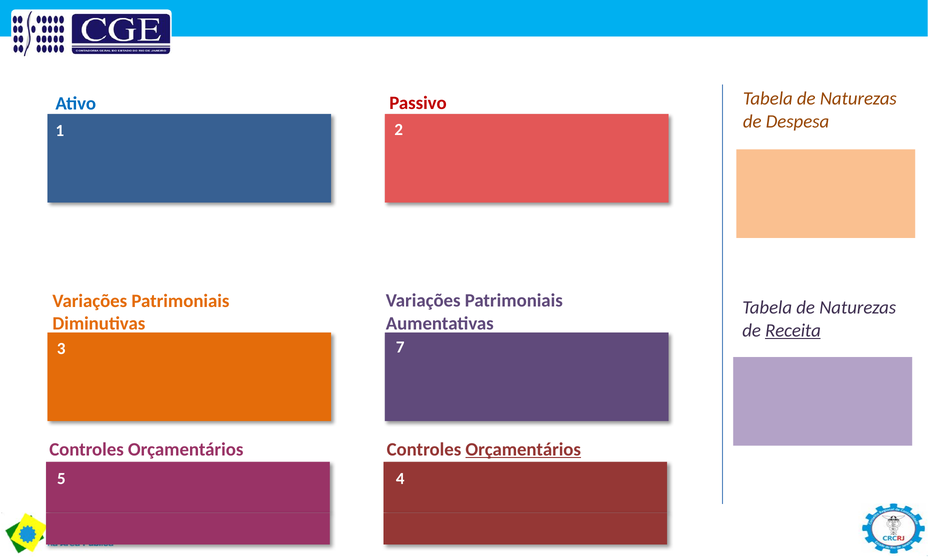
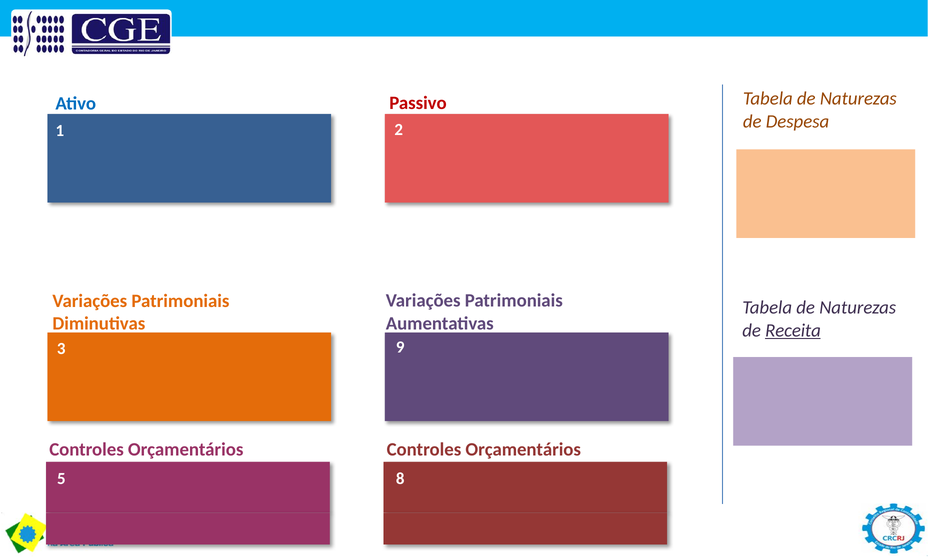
7: 7 -> 9 (400, 347)
Orçamentários underline: present -> none (523, 449)
4: 4 -> 8 (400, 478)
